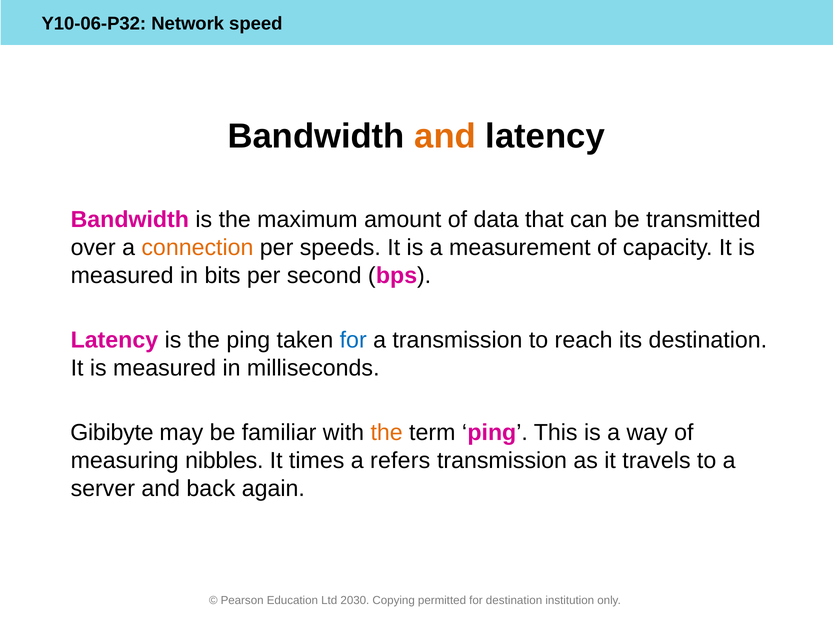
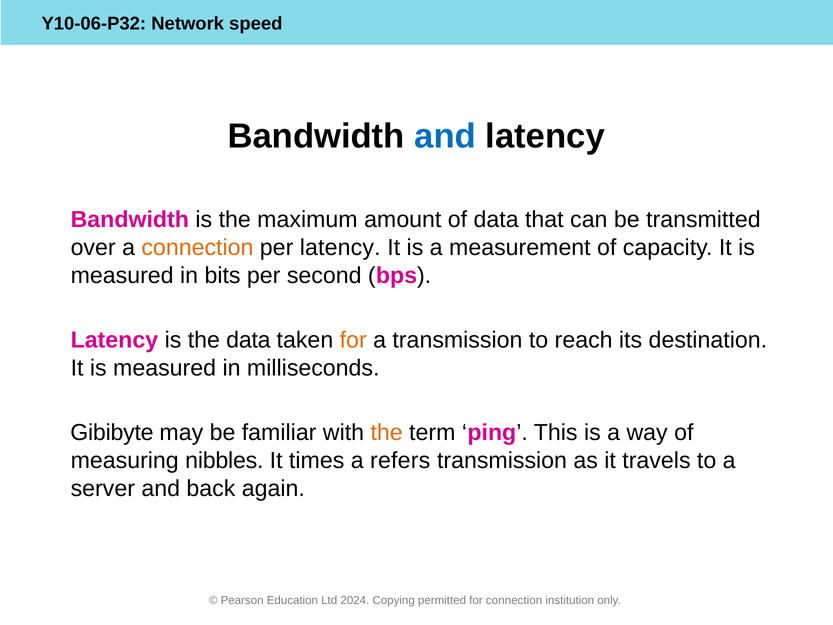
and colour: orange -> blue (445, 136)
per speeds: speeds -> latency (340, 247)
the ping: ping -> data (248, 340)
for colour: blue -> orange (353, 340)
2030: 2030 -> 2024 (355, 600)
for destination: destination -> connection (514, 600)
